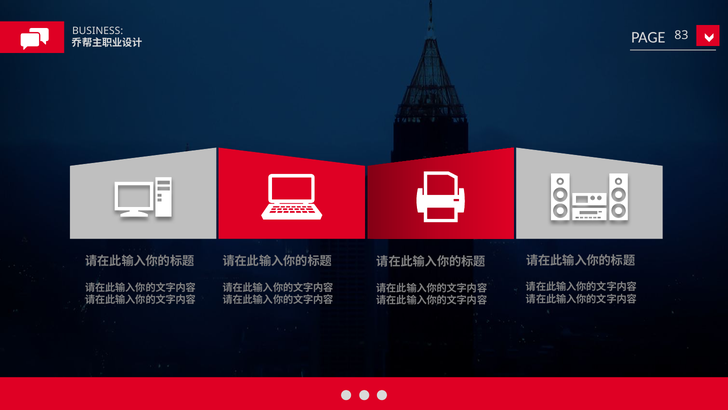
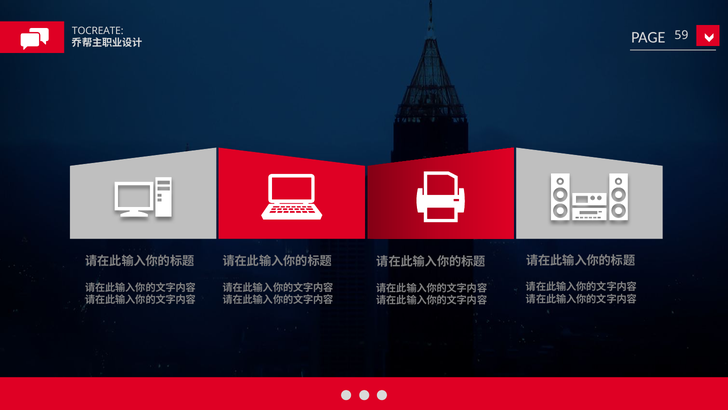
BUSINESS: BUSINESS -> TOCREATE (98, 31)
83: 83 -> 59 (681, 35)
